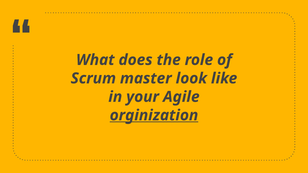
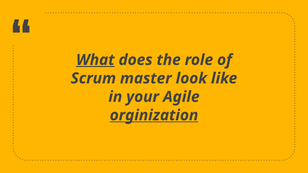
What underline: none -> present (95, 60)
